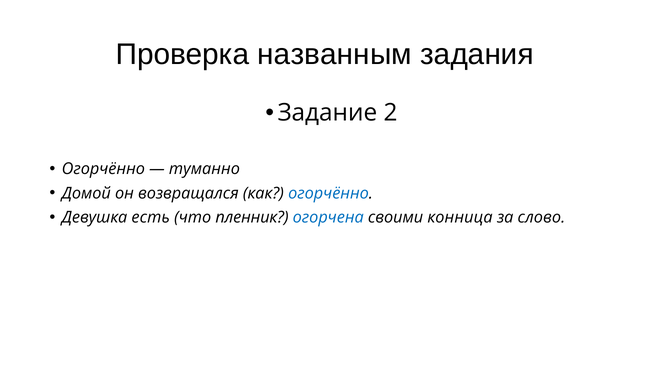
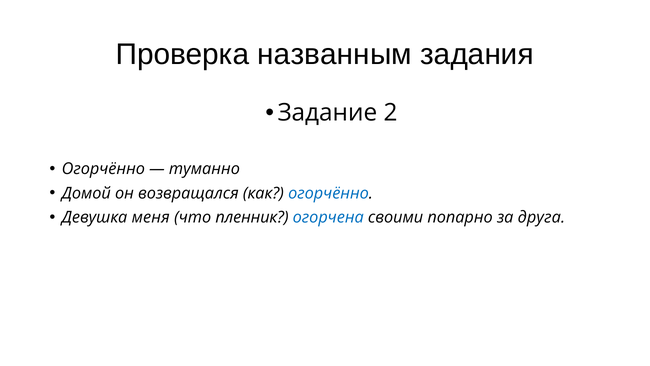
есть: есть -> меня (151, 217)
конница: конница -> попарно (460, 217)
слово: слово -> друга (541, 217)
